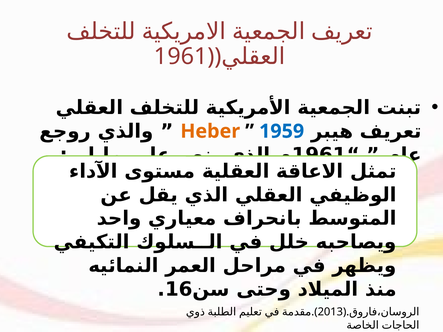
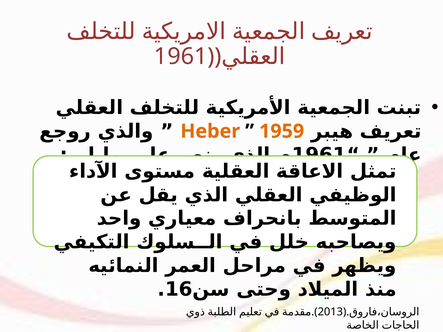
1959 colour: blue -> orange (282, 131)
